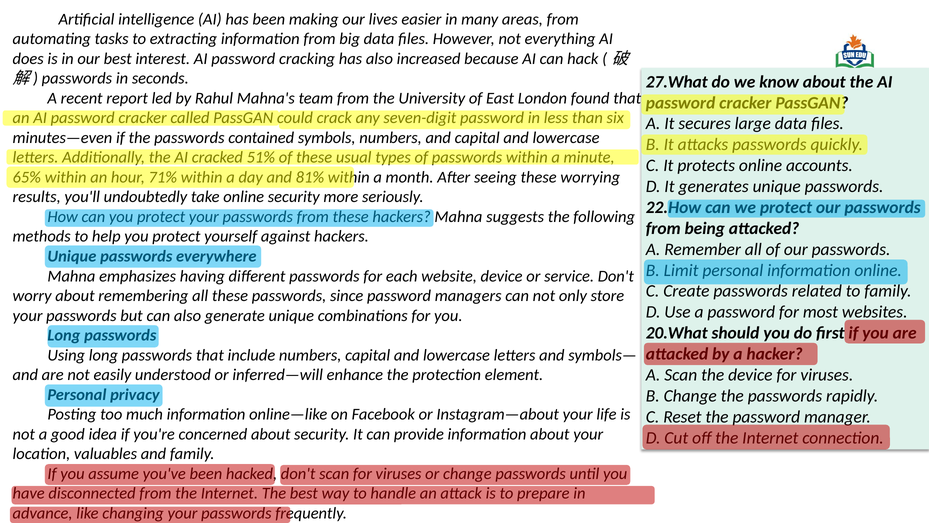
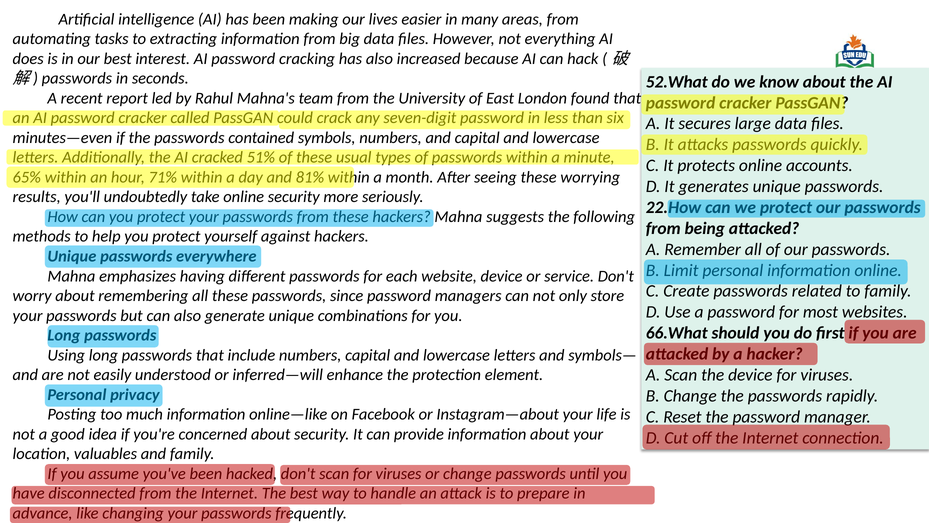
27.What: 27.What -> 52.What (677, 82)
20.What: 20.What -> 66.What (677, 333)
